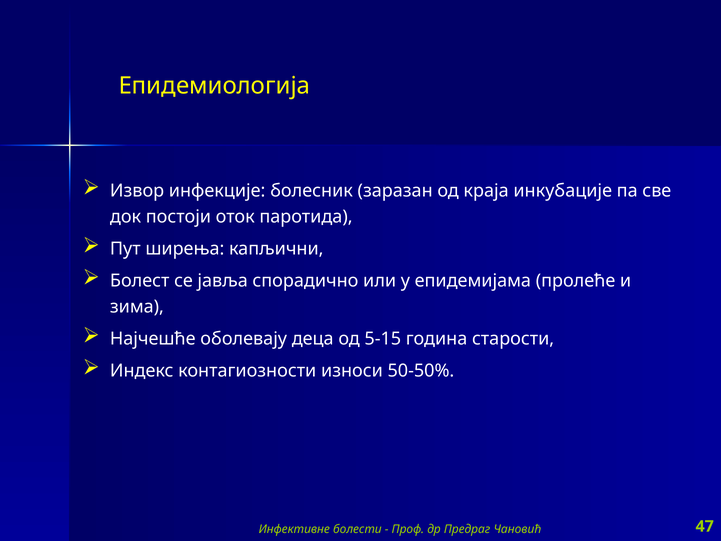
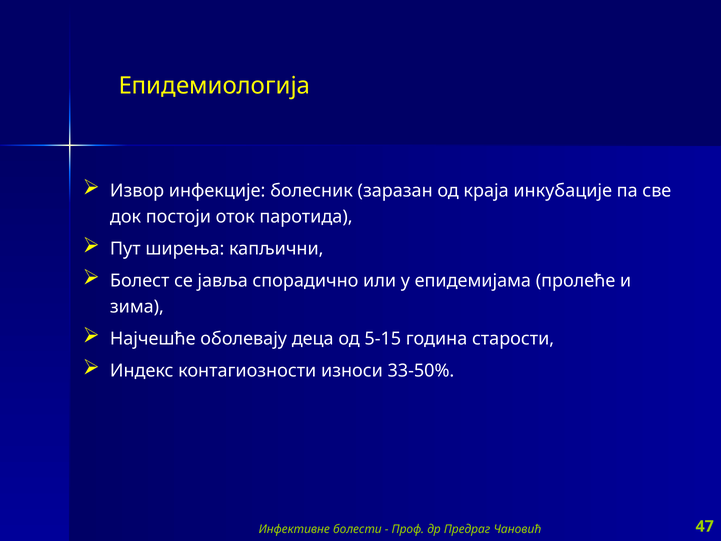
50-50%: 50-50% -> 33-50% (421, 371)
